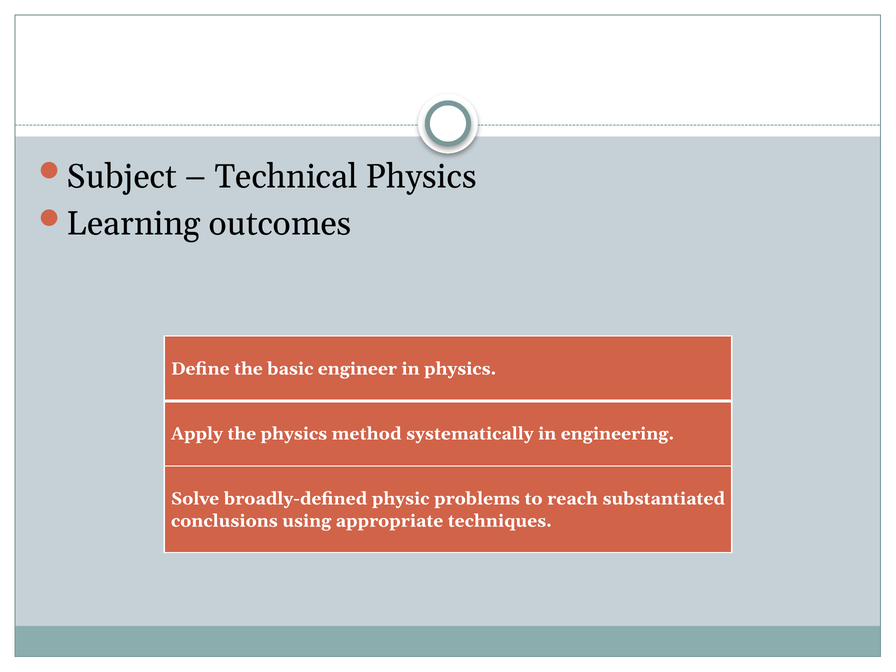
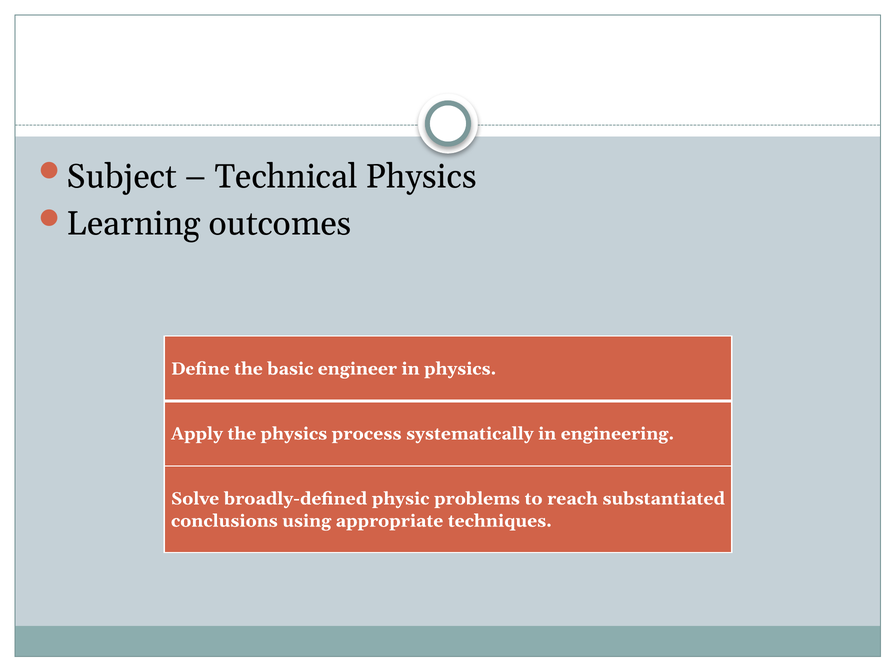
method: method -> process (367, 434)
